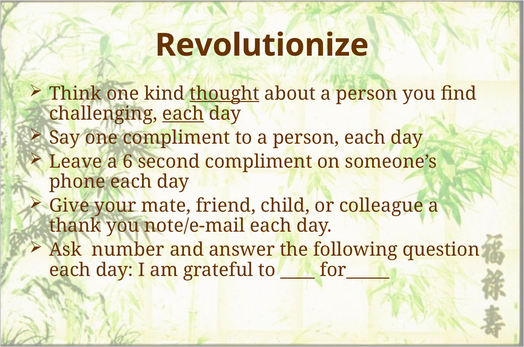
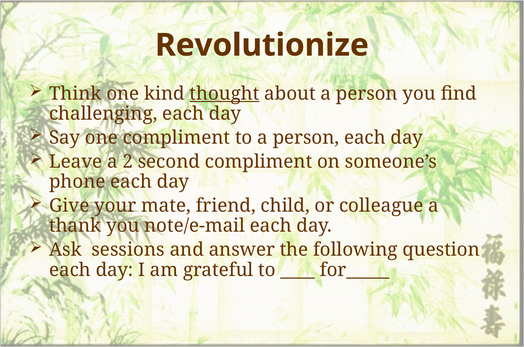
each underline: present -> none (183, 114)
6: 6 -> 2 (128, 162)
number: number -> sessions (128, 250)
